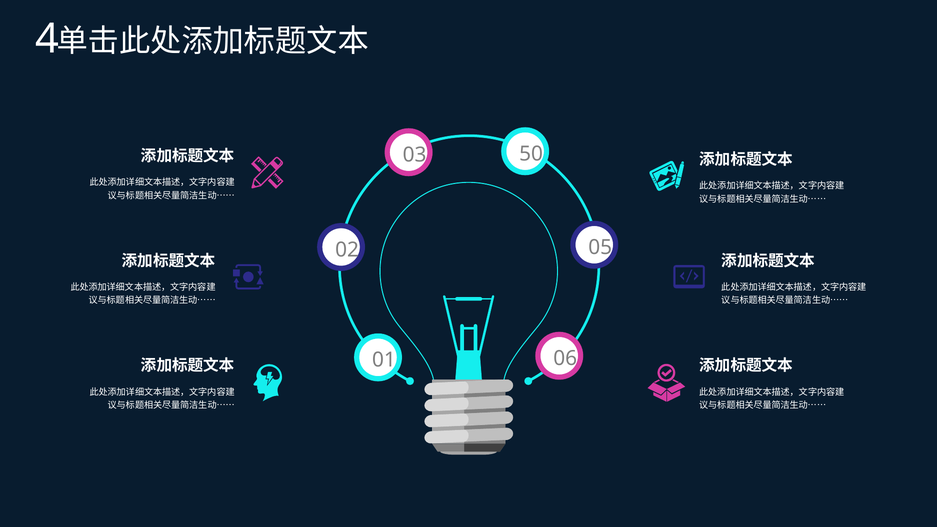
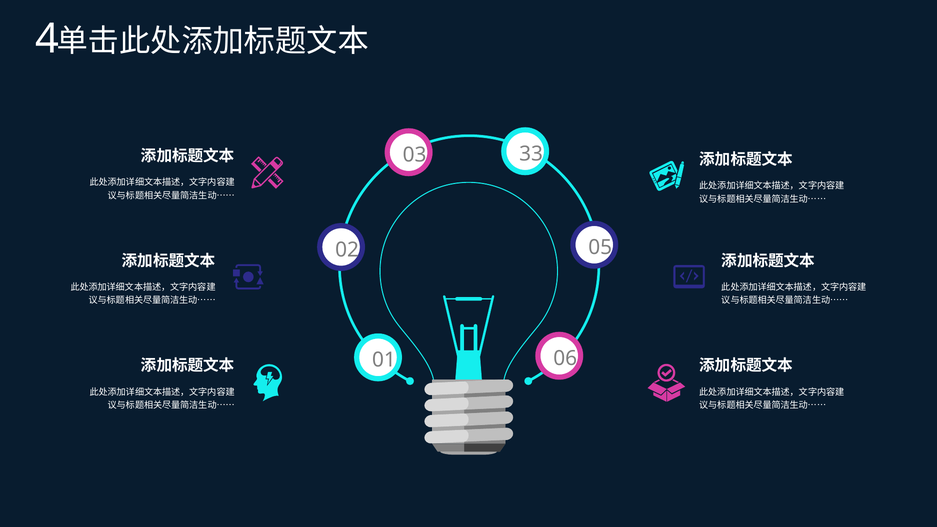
50: 50 -> 33 (531, 154)
